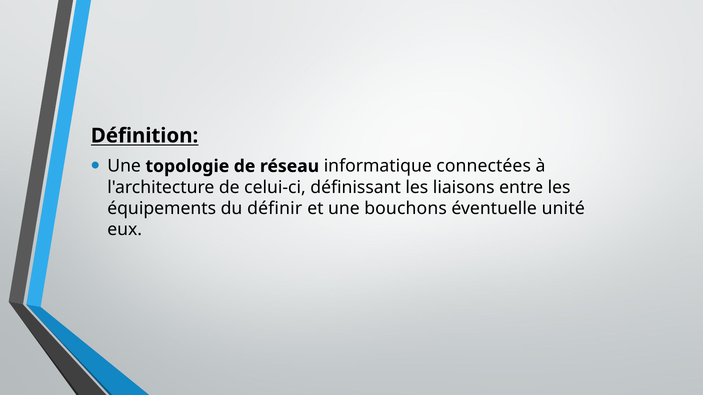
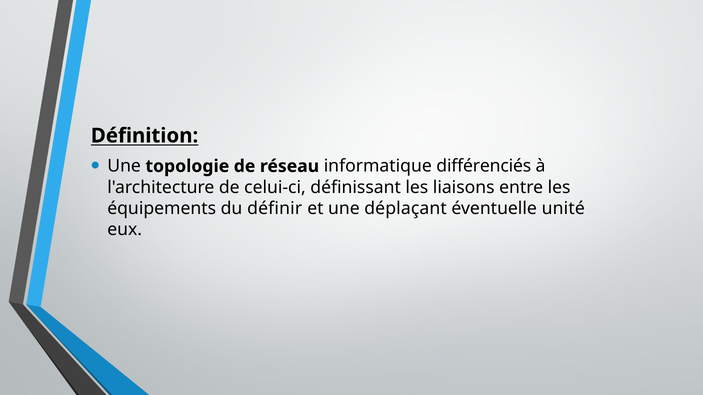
connectées: connectées -> différenciés (484, 166)
bouchons: bouchons -> déplaçant (406, 209)
